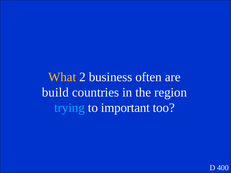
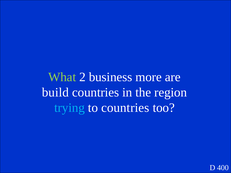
What colour: yellow -> light green (62, 77)
often: often -> more (149, 77)
to important: important -> countries (125, 108)
